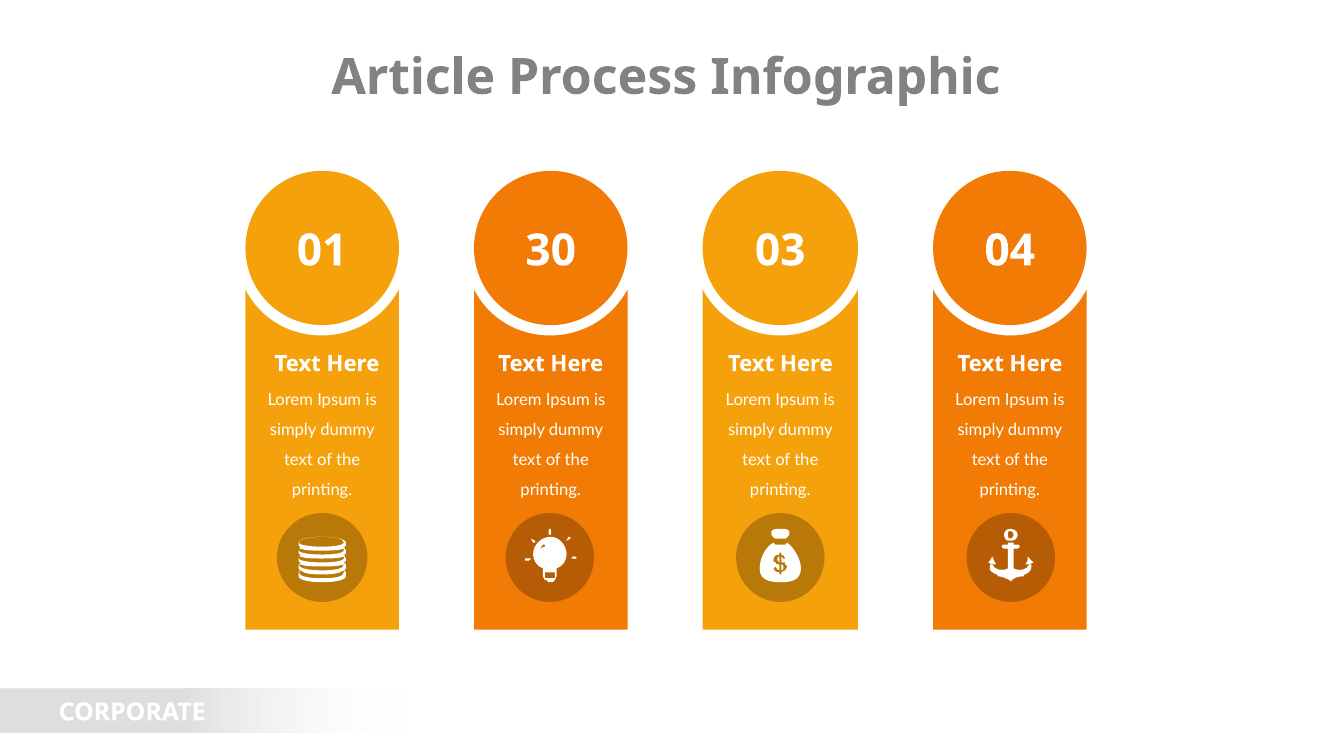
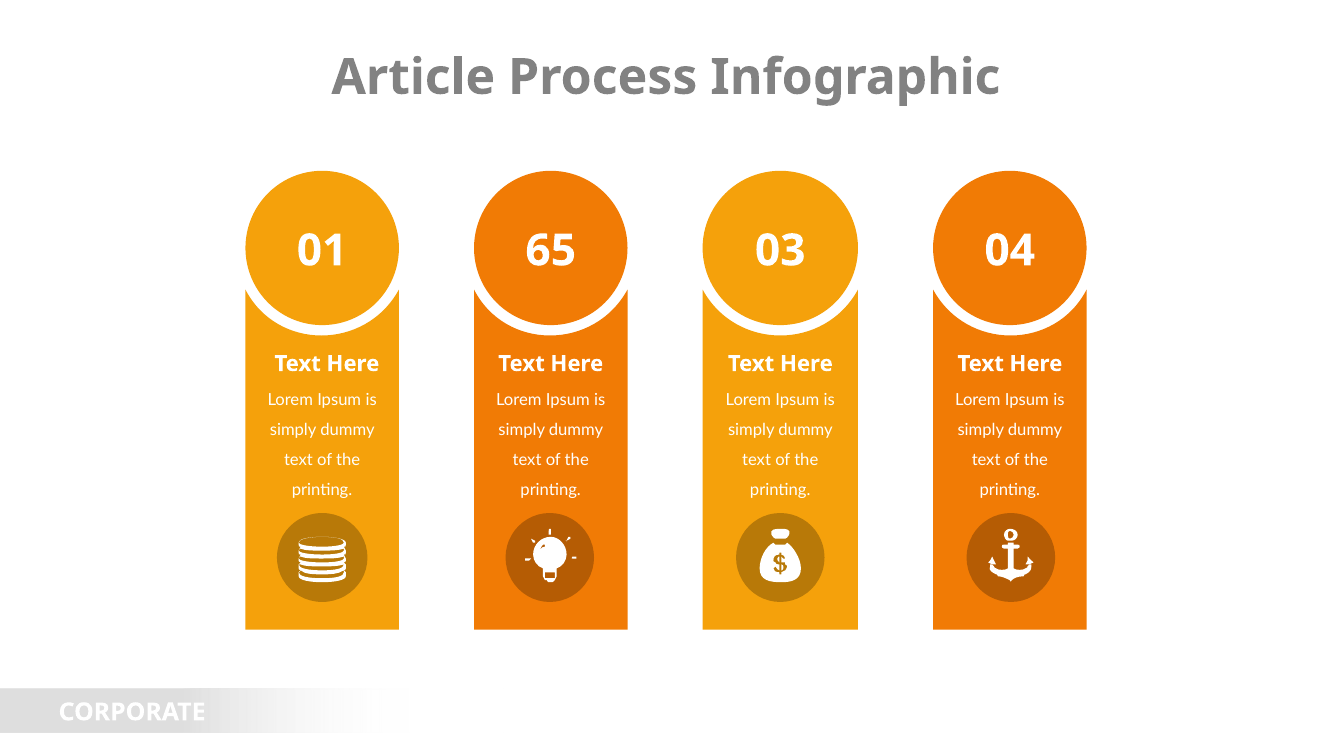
30: 30 -> 65 (551, 251)
